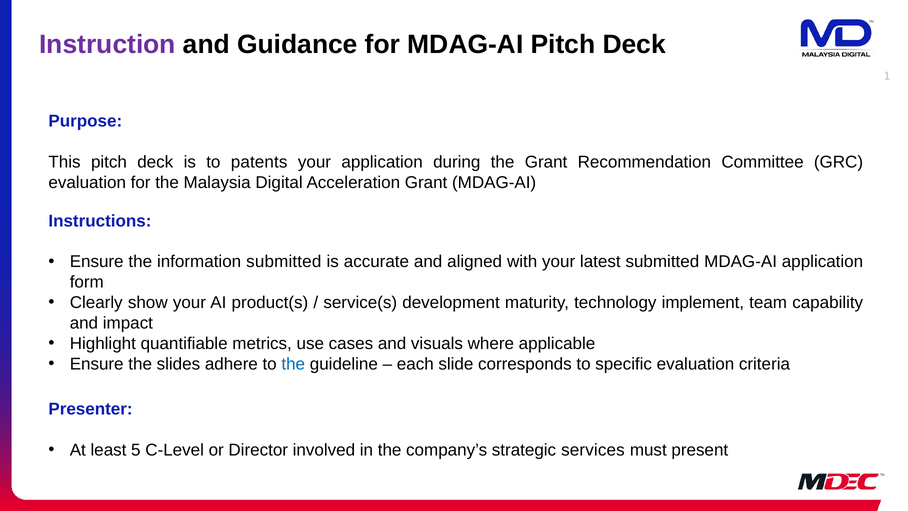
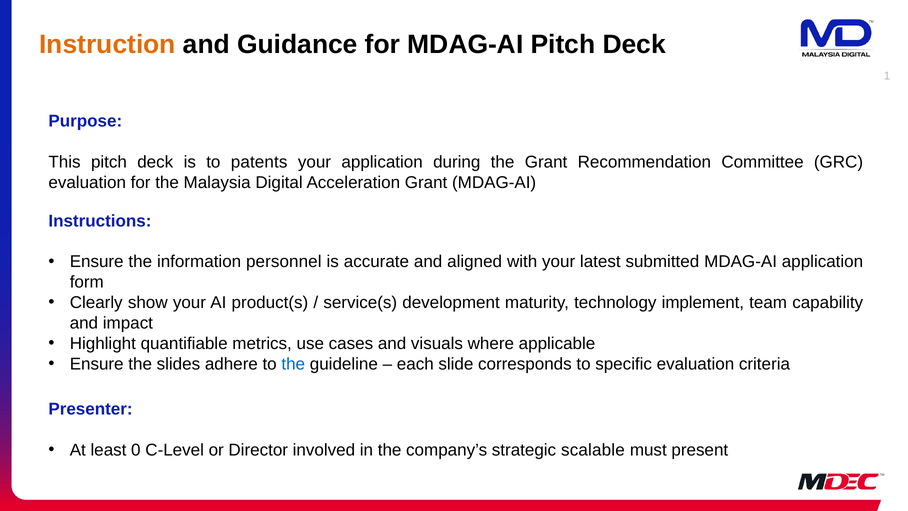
Instruction colour: purple -> orange (107, 45)
information submitted: submitted -> personnel (284, 262)
5: 5 -> 0 (136, 450)
services: services -> scalable (593, 450)
